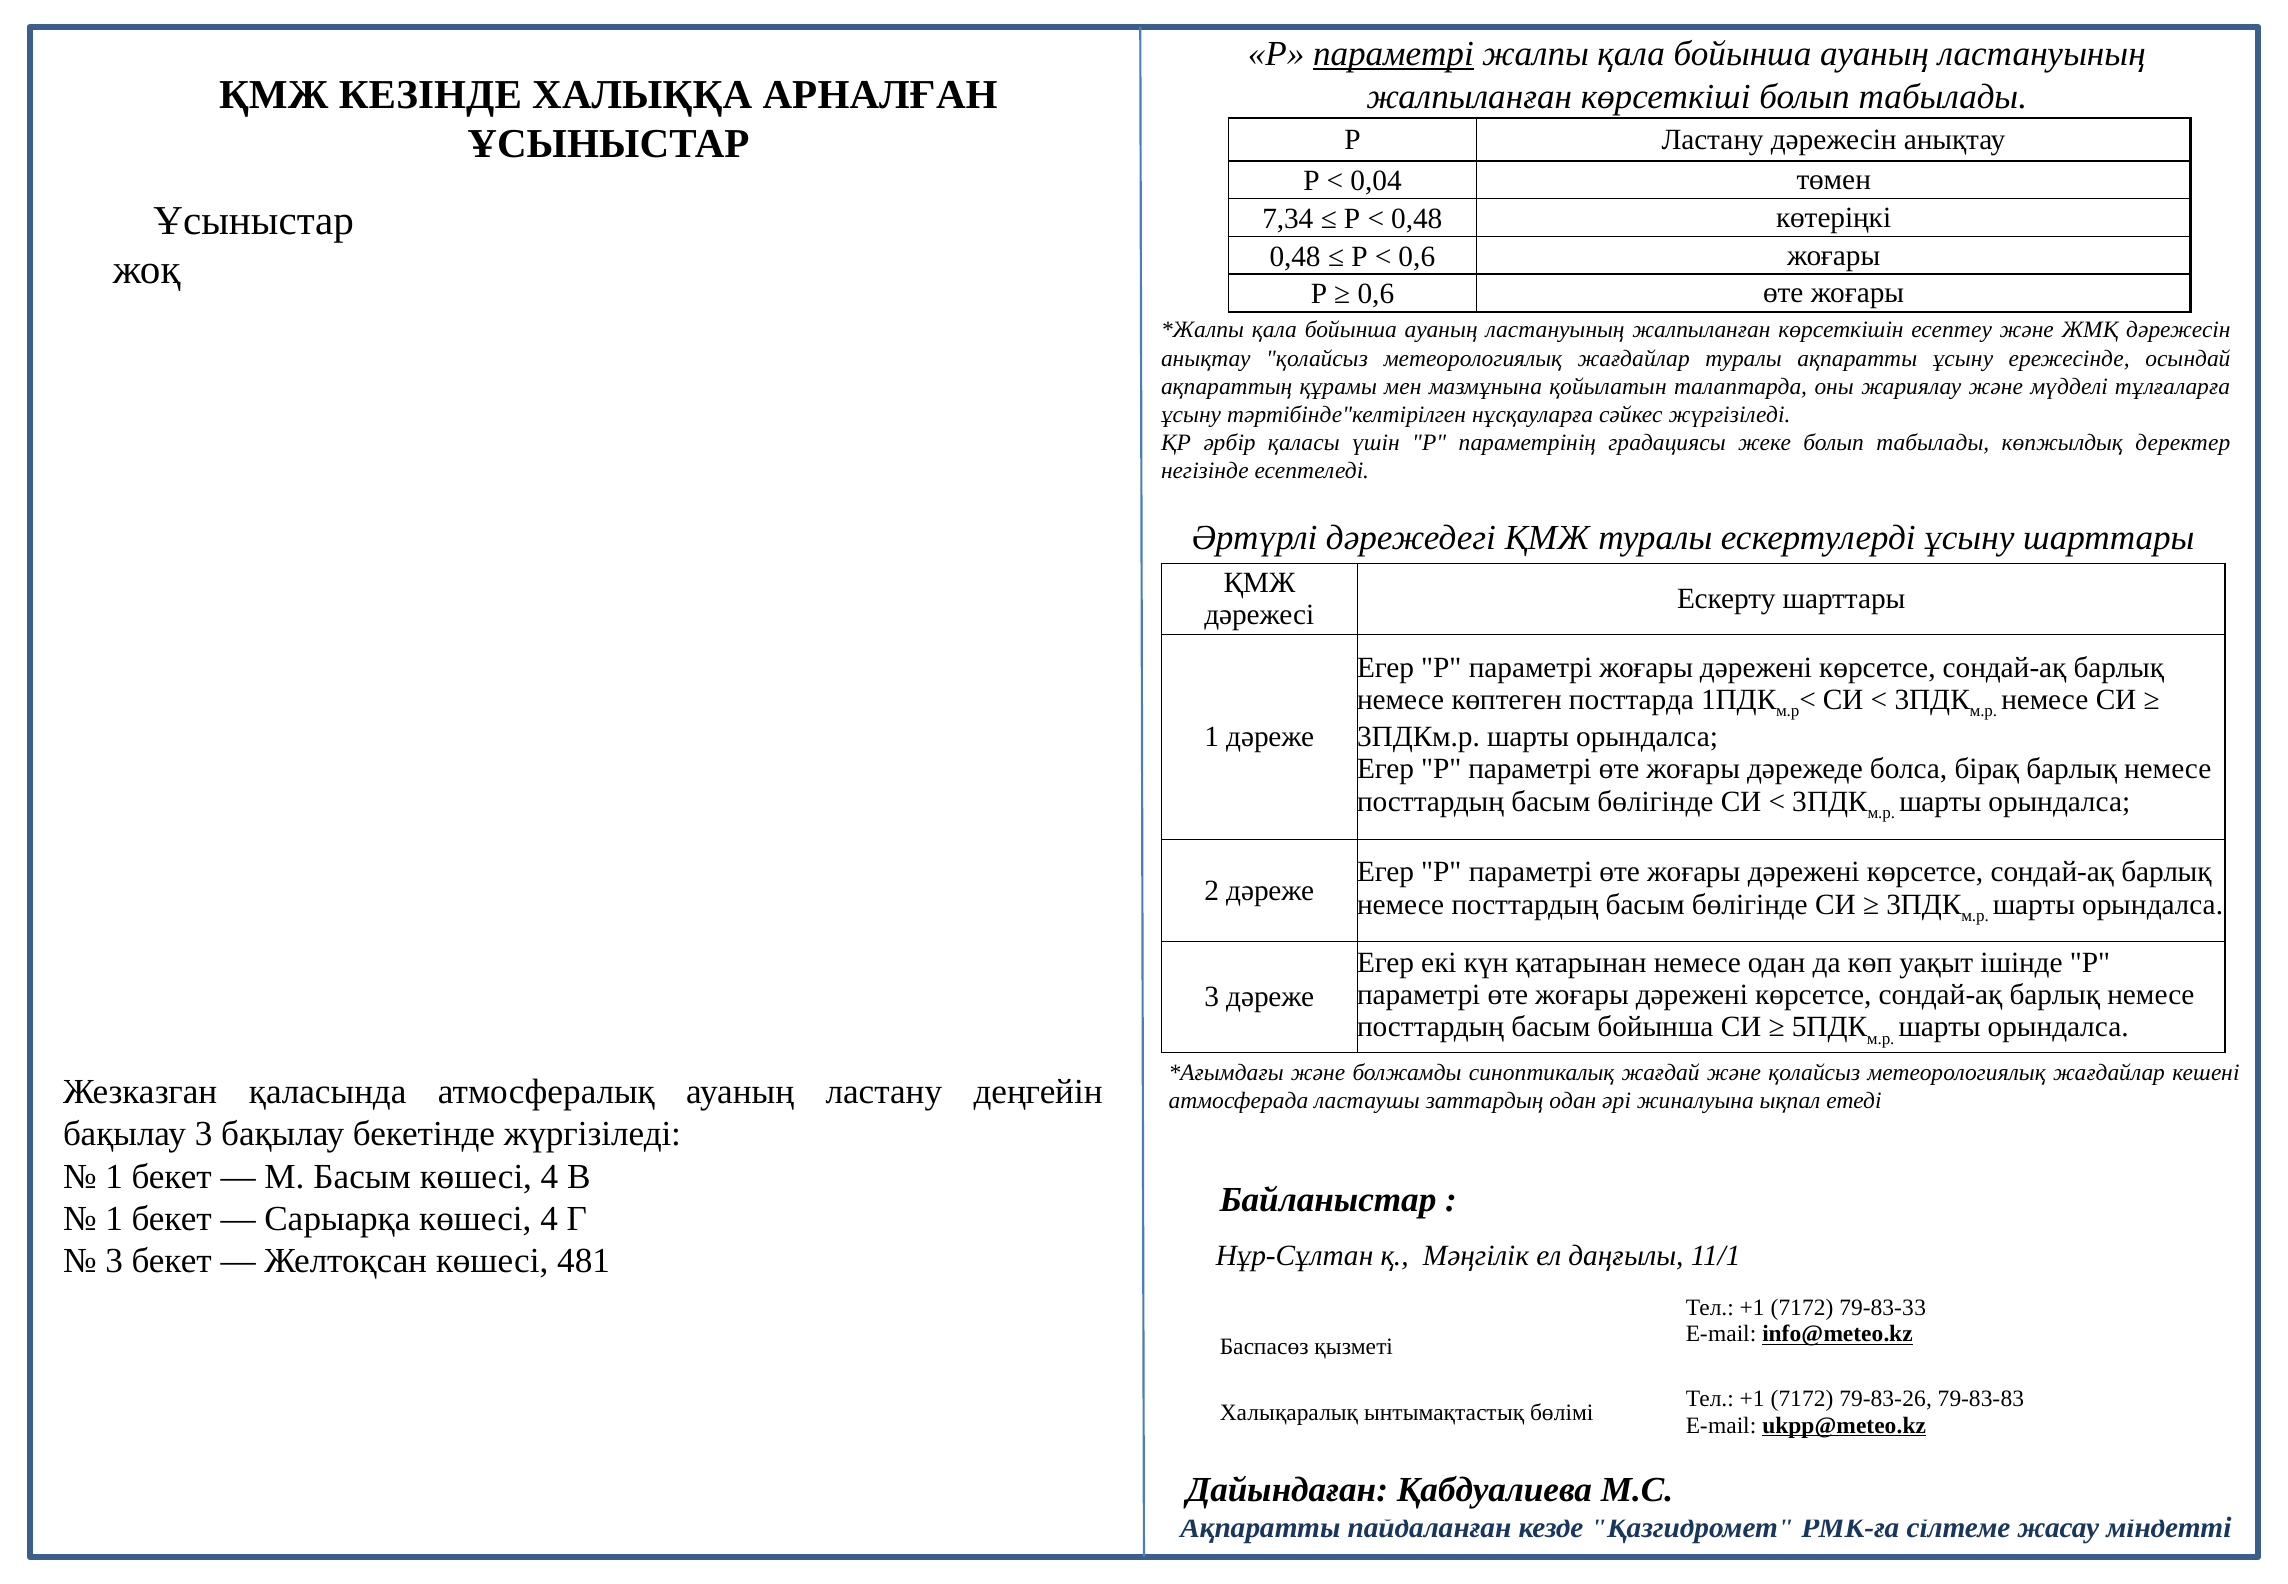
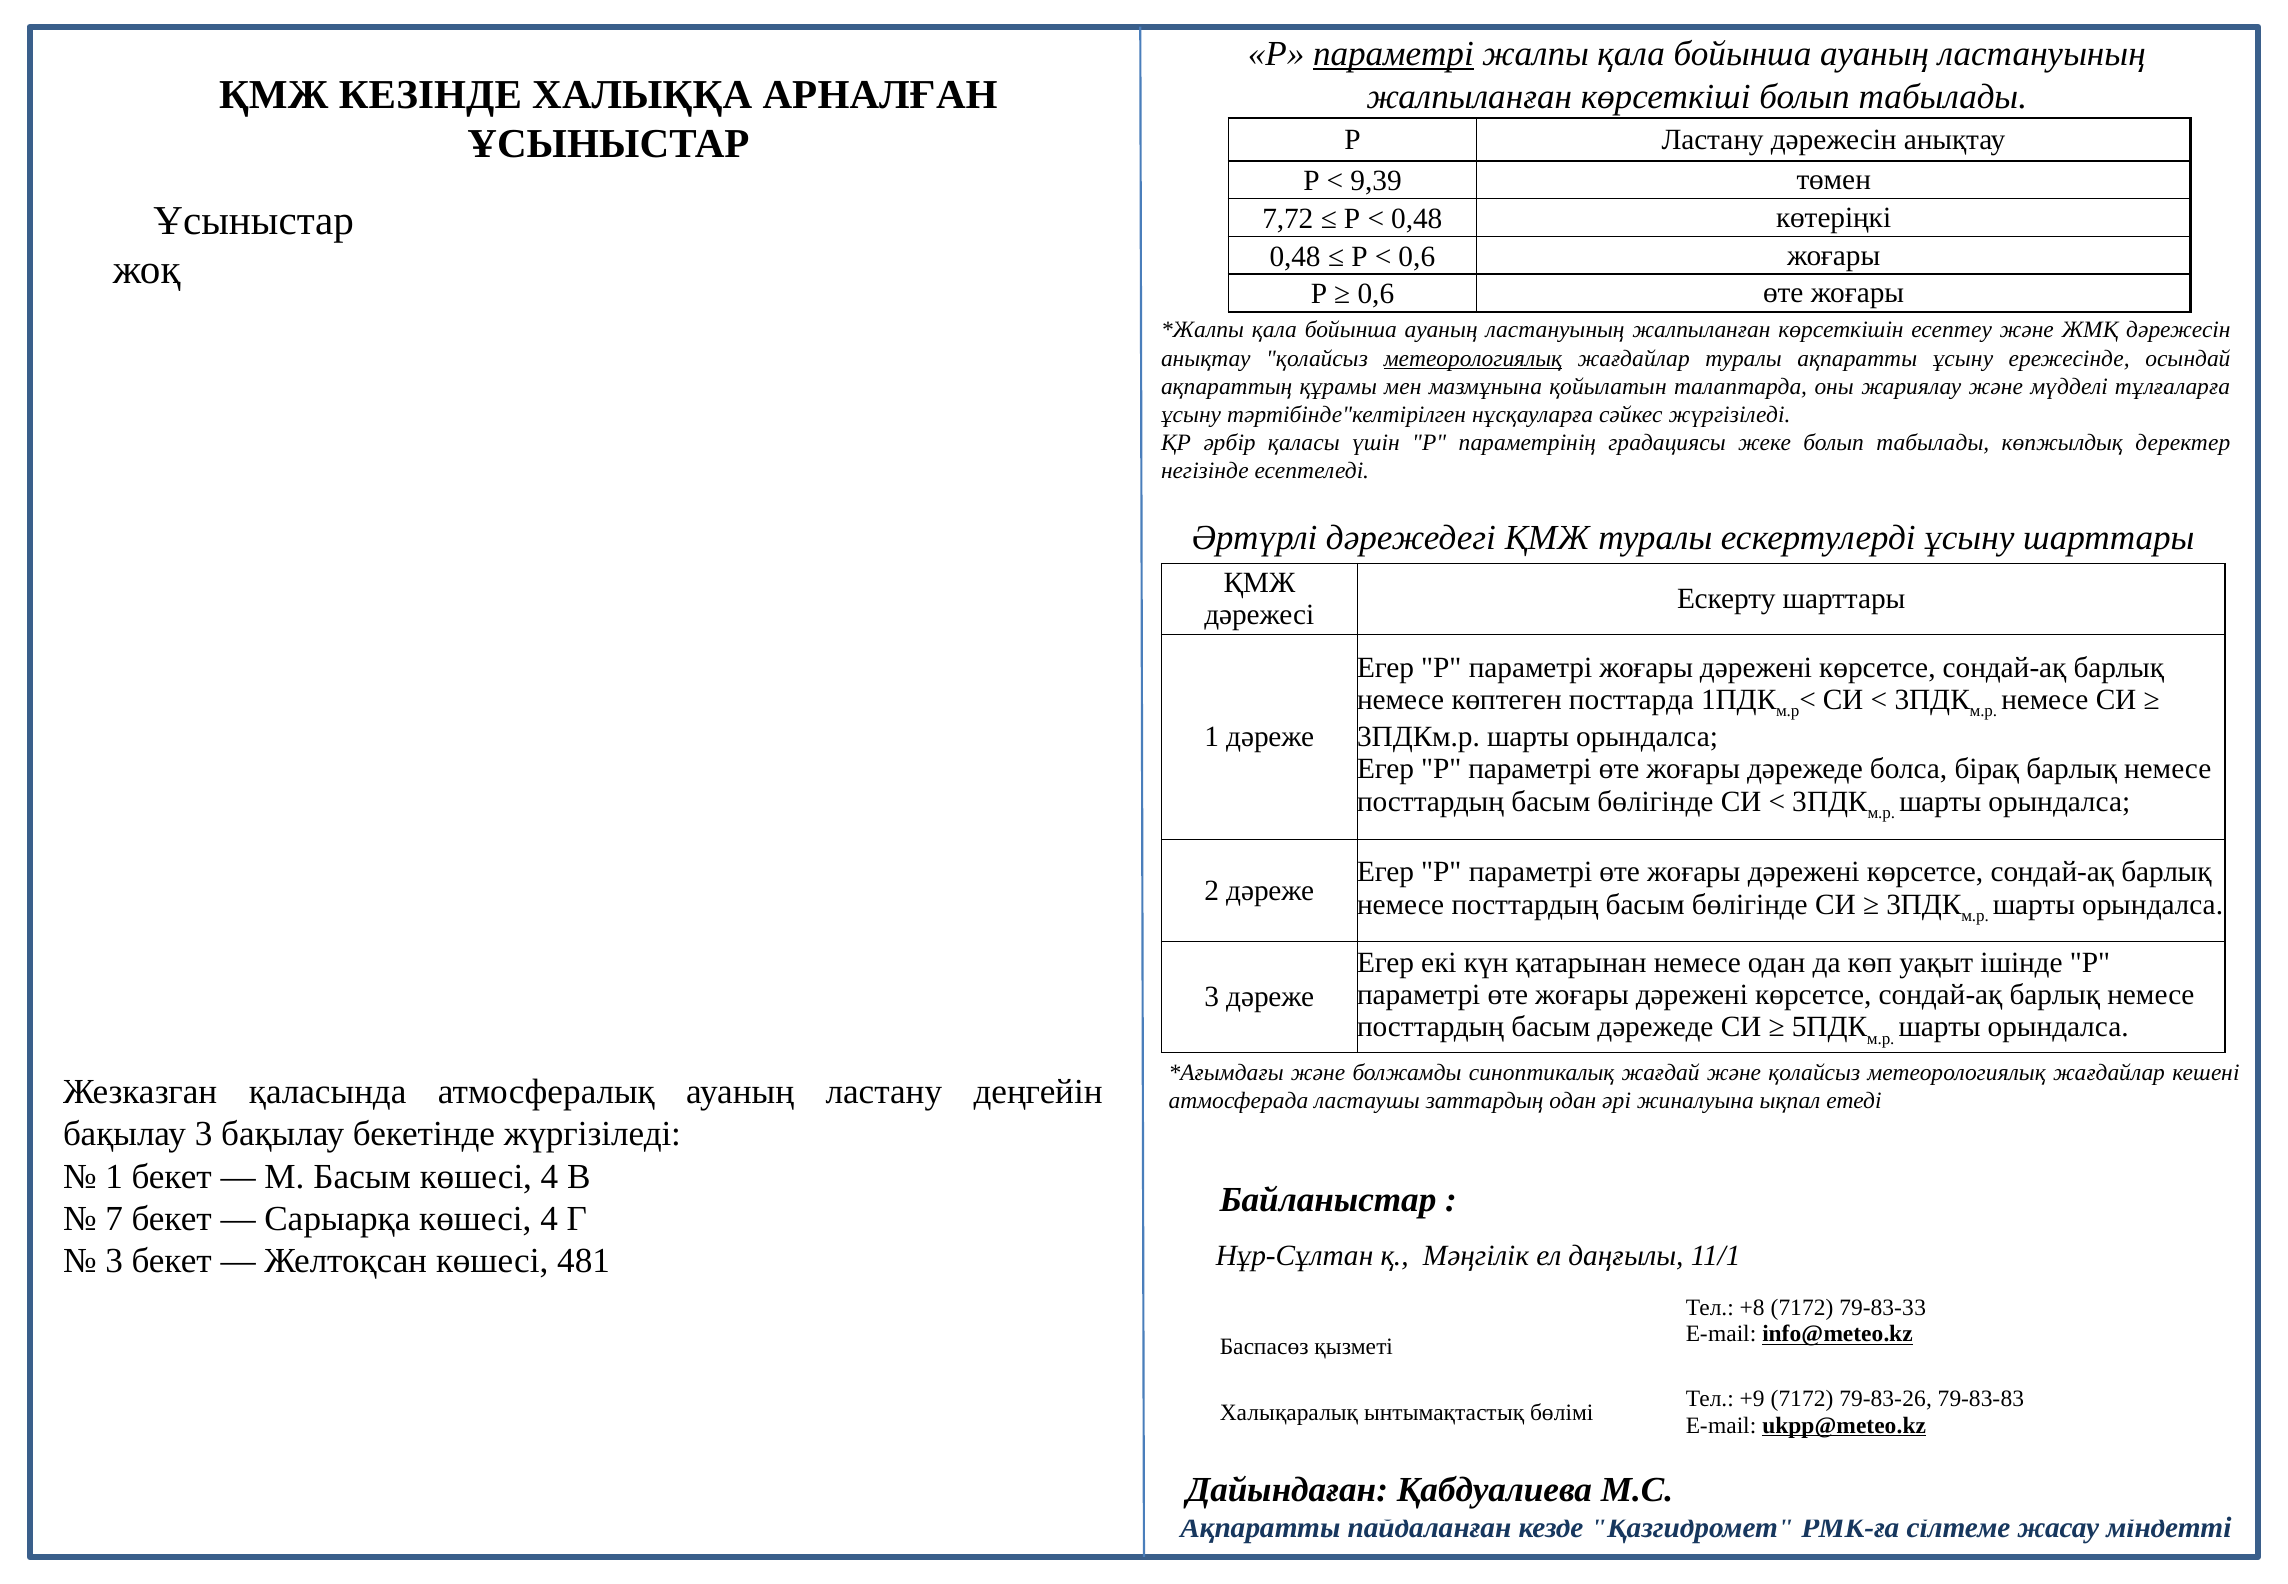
0,04: 0,04 -> 9,39 (1376, 181)
7,34: 7,34 -> 7,72 (1288, 219)
метеорологиялық underline: none -> present (1473, 358)
басым бойынша: бойынша -> дәрежеде (1655, 1027)
1: 1 -> 7 (114, 1219)
+1: +1 -> +8 (1752, 1308)
+1: +1 -> +9 (1752, 1399)
